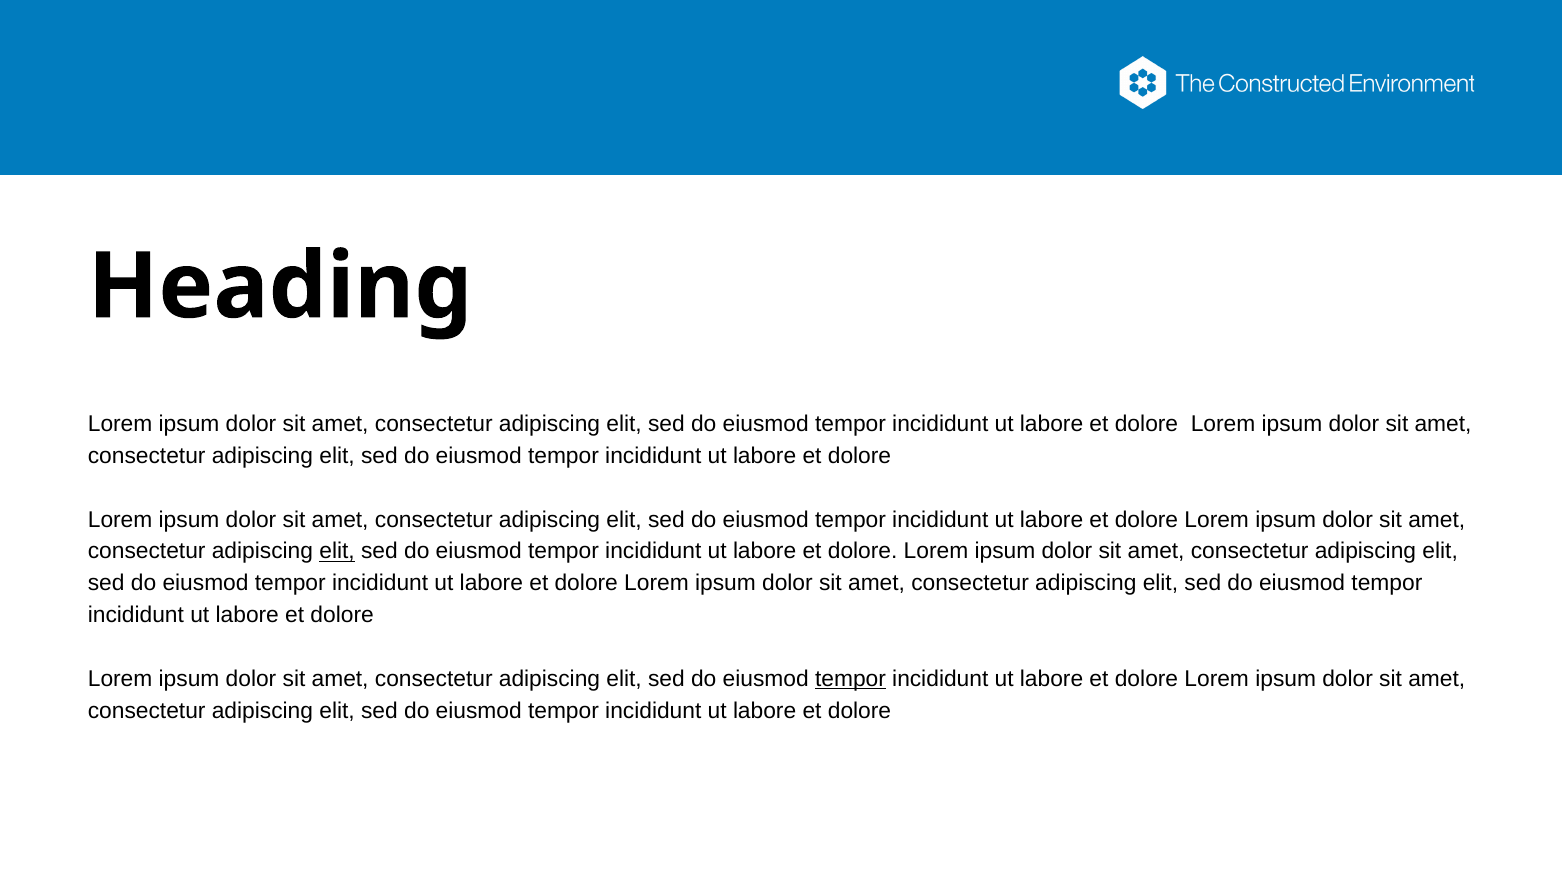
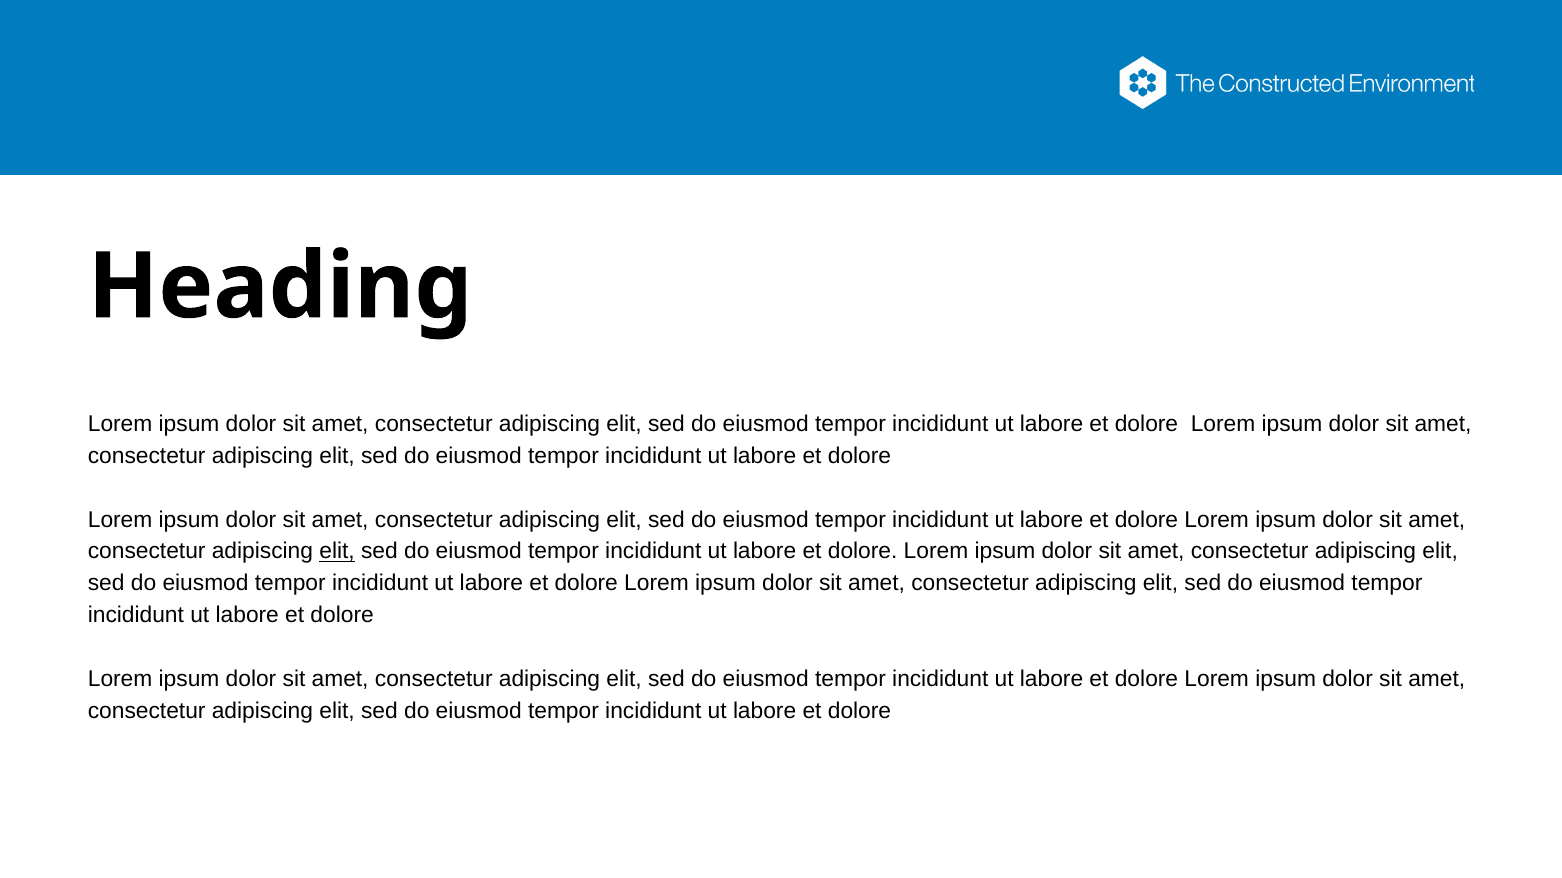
tempor underline: present -> none (850, 679)
